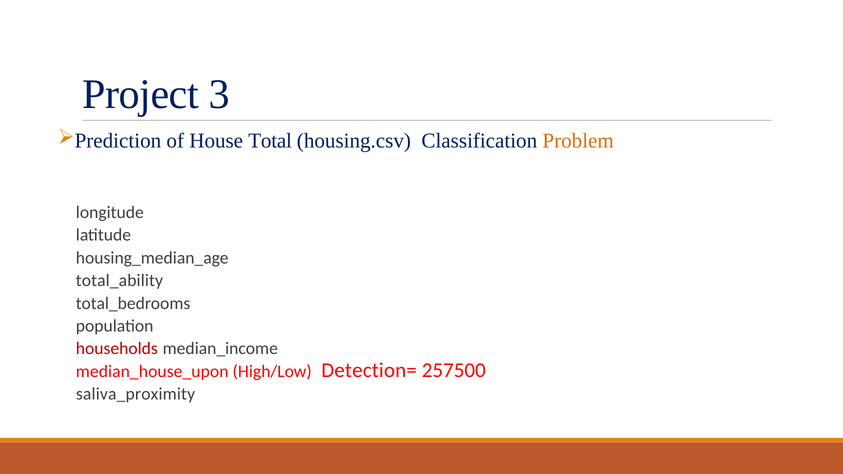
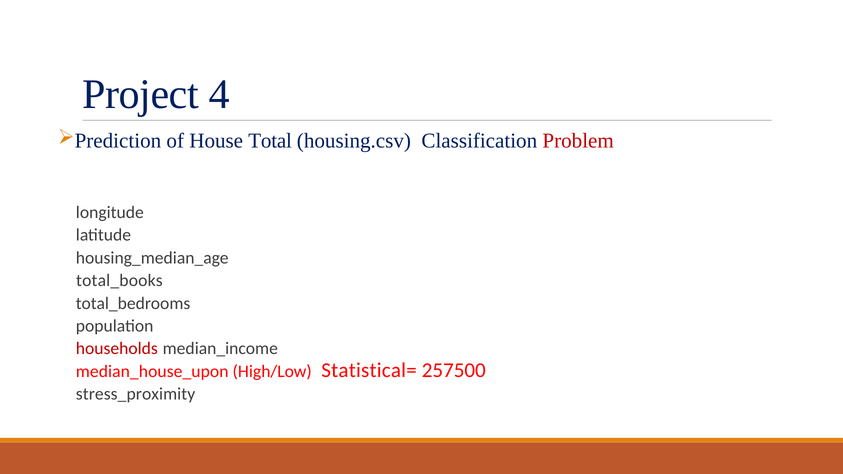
3: 3 -> 4 (219, 94)
Problem colour: orange -> red (578, 141)
total_ability: total_ability -> total_books (119, 281)
Detection=: Detection= -> Statistical= (369, 370)
saliva_proximity: saliva_proximity -> stress_proximity (136, 394)
